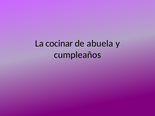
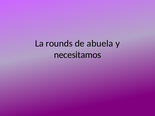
cocinar: cocinar -> rounds (59, 44)
cumpleaños: cumpleaños -> necesitamos (78, 55)
